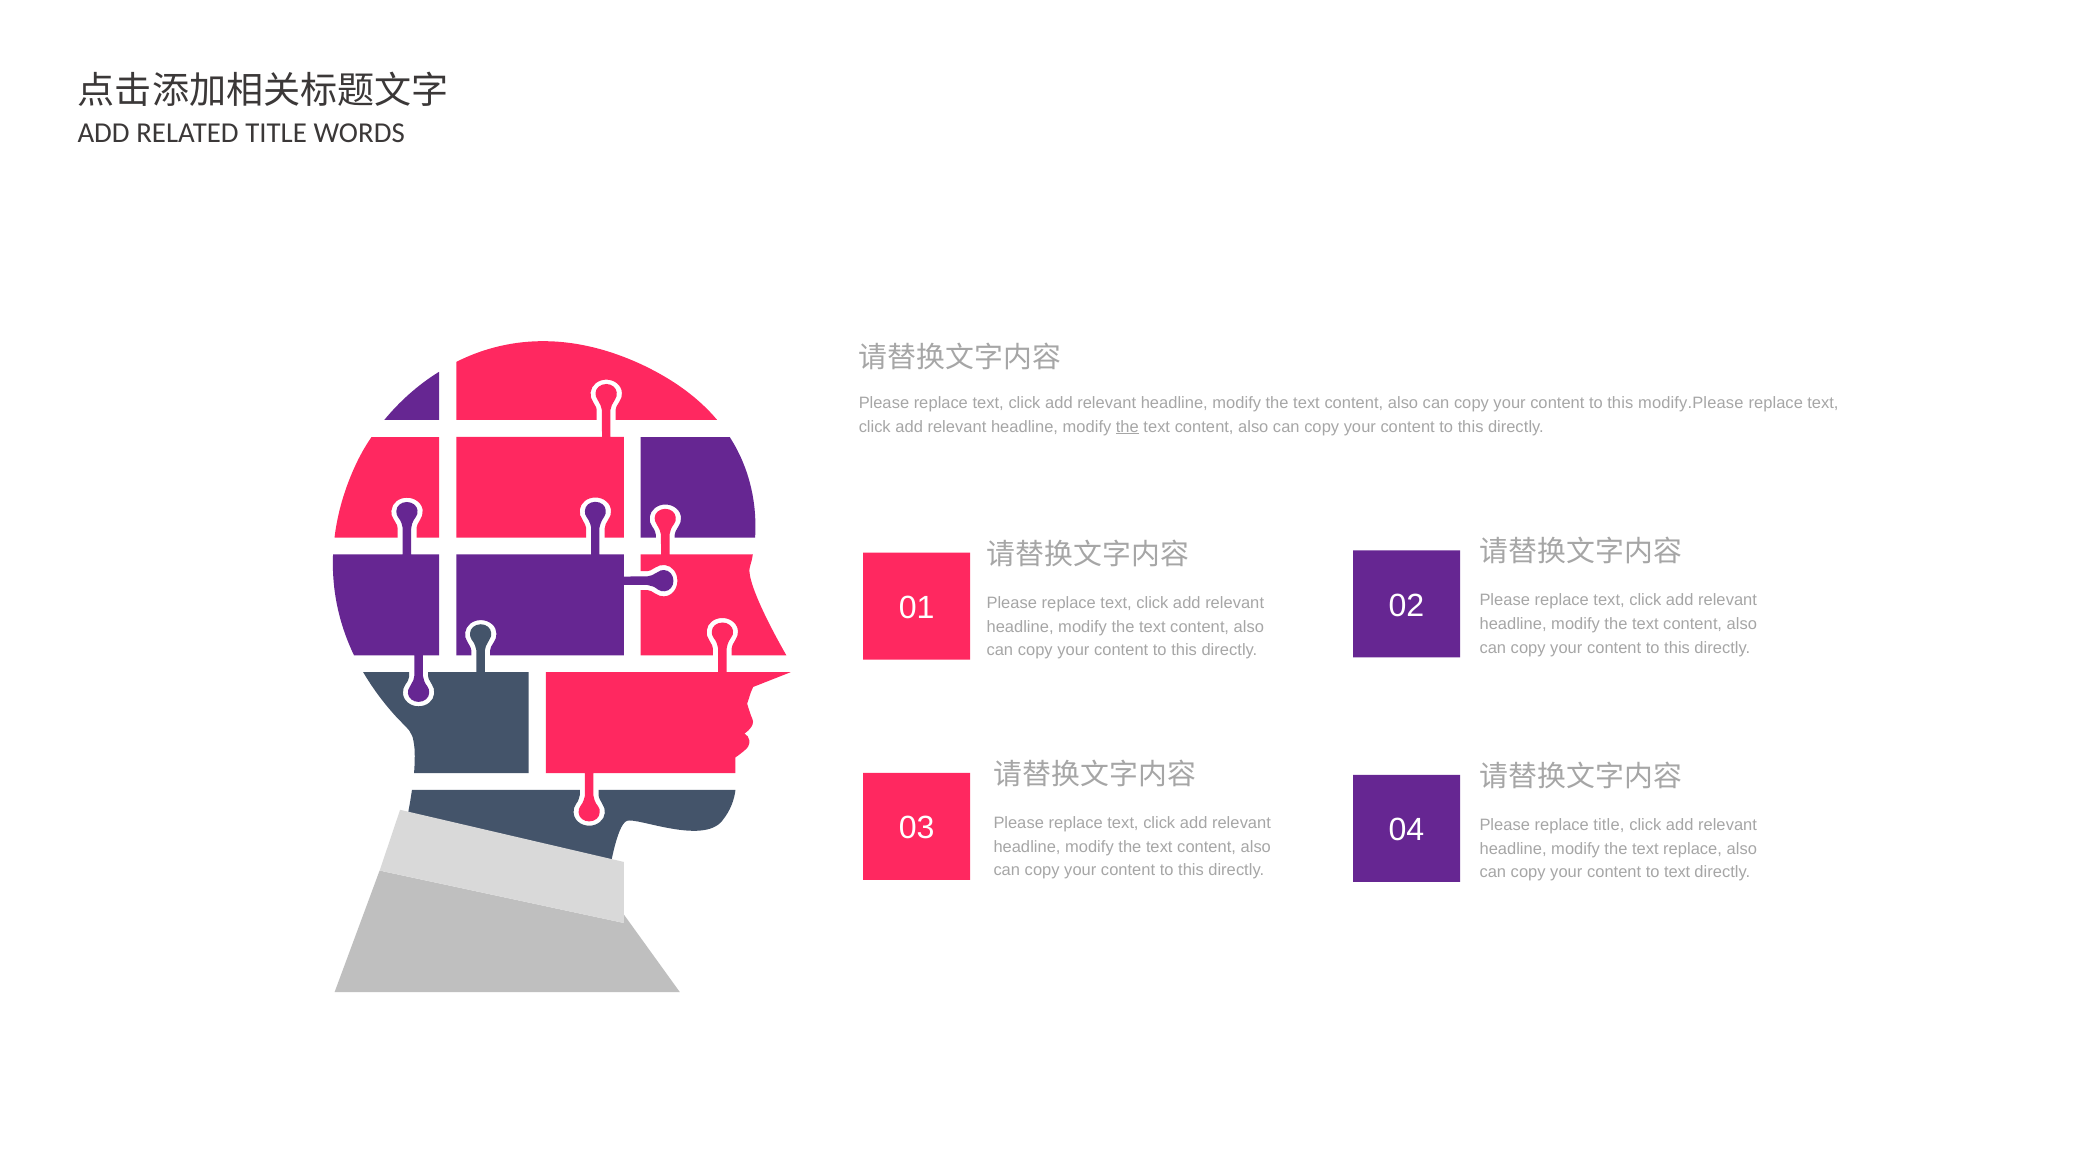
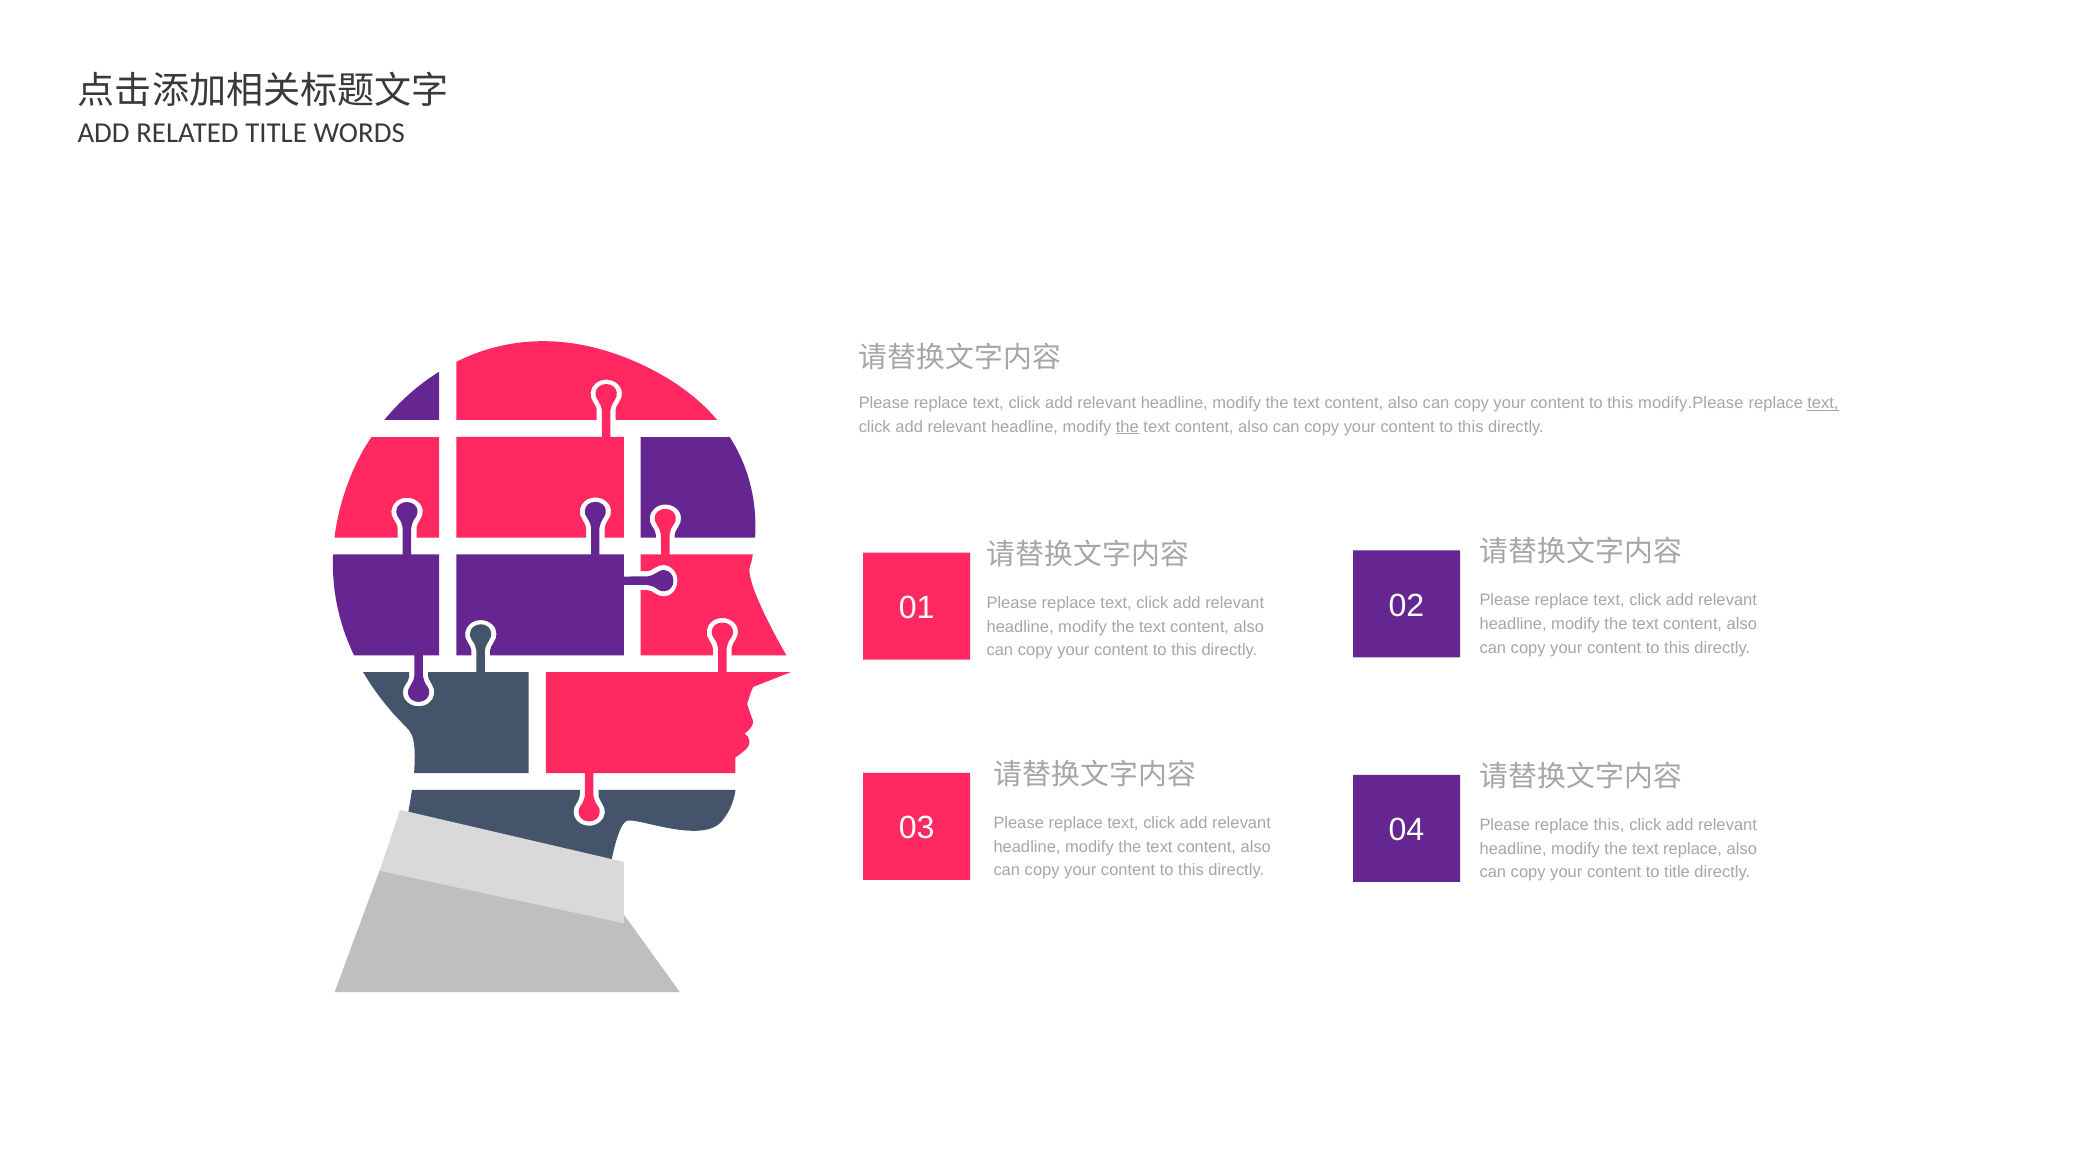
text underline: none -> present (1823, 403)
replace title: title -> this (1609, 825)
to text: text -> title (1677, 873)
